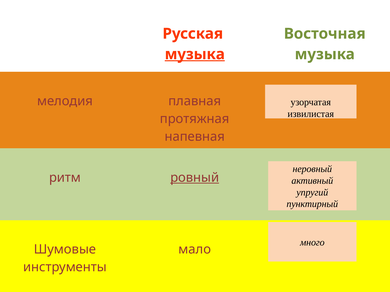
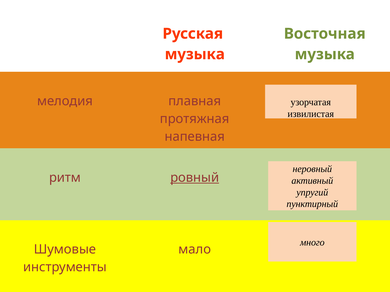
музыка underline: present -> none (195, 54)
